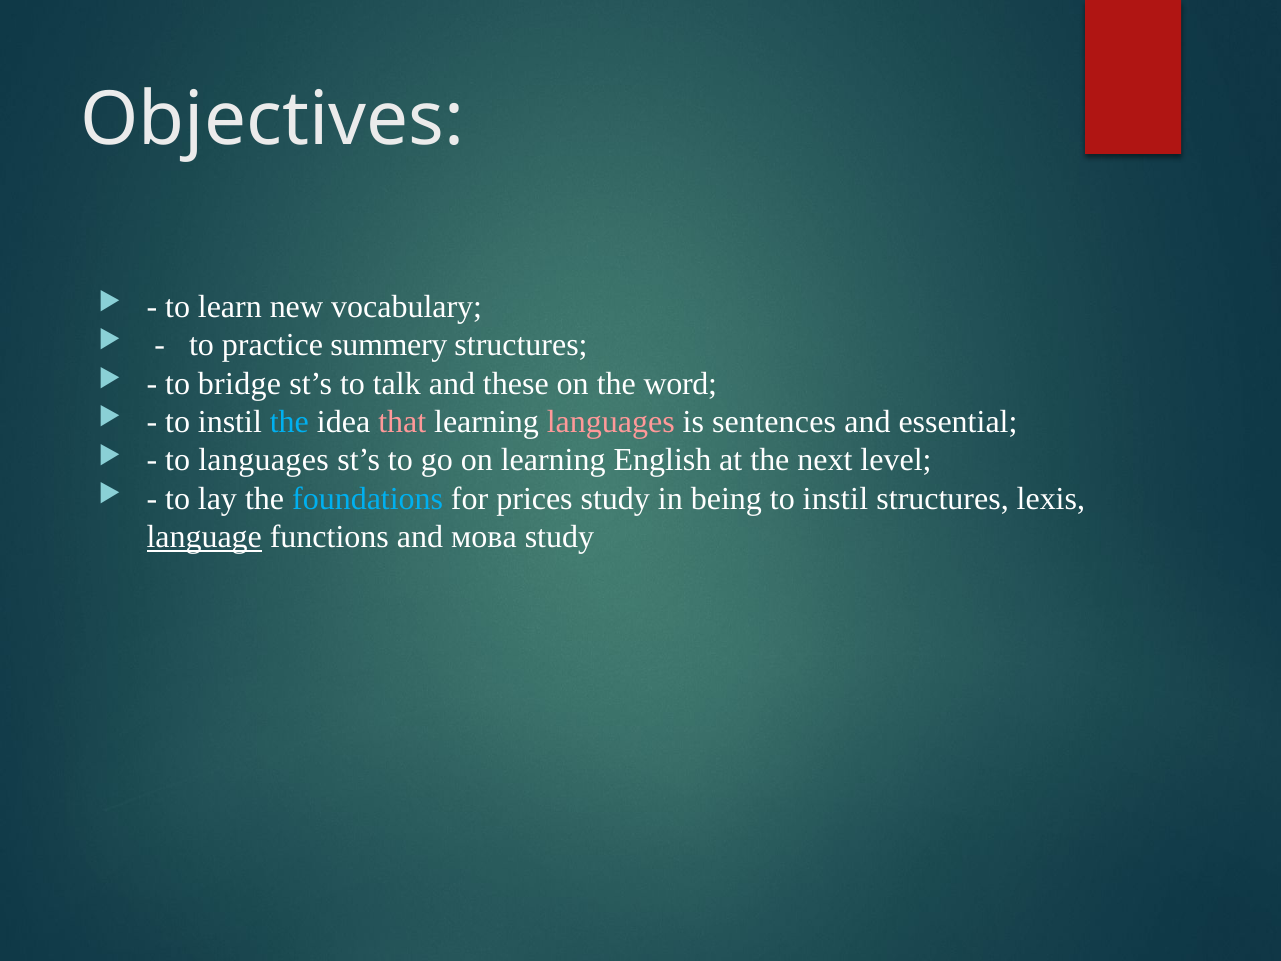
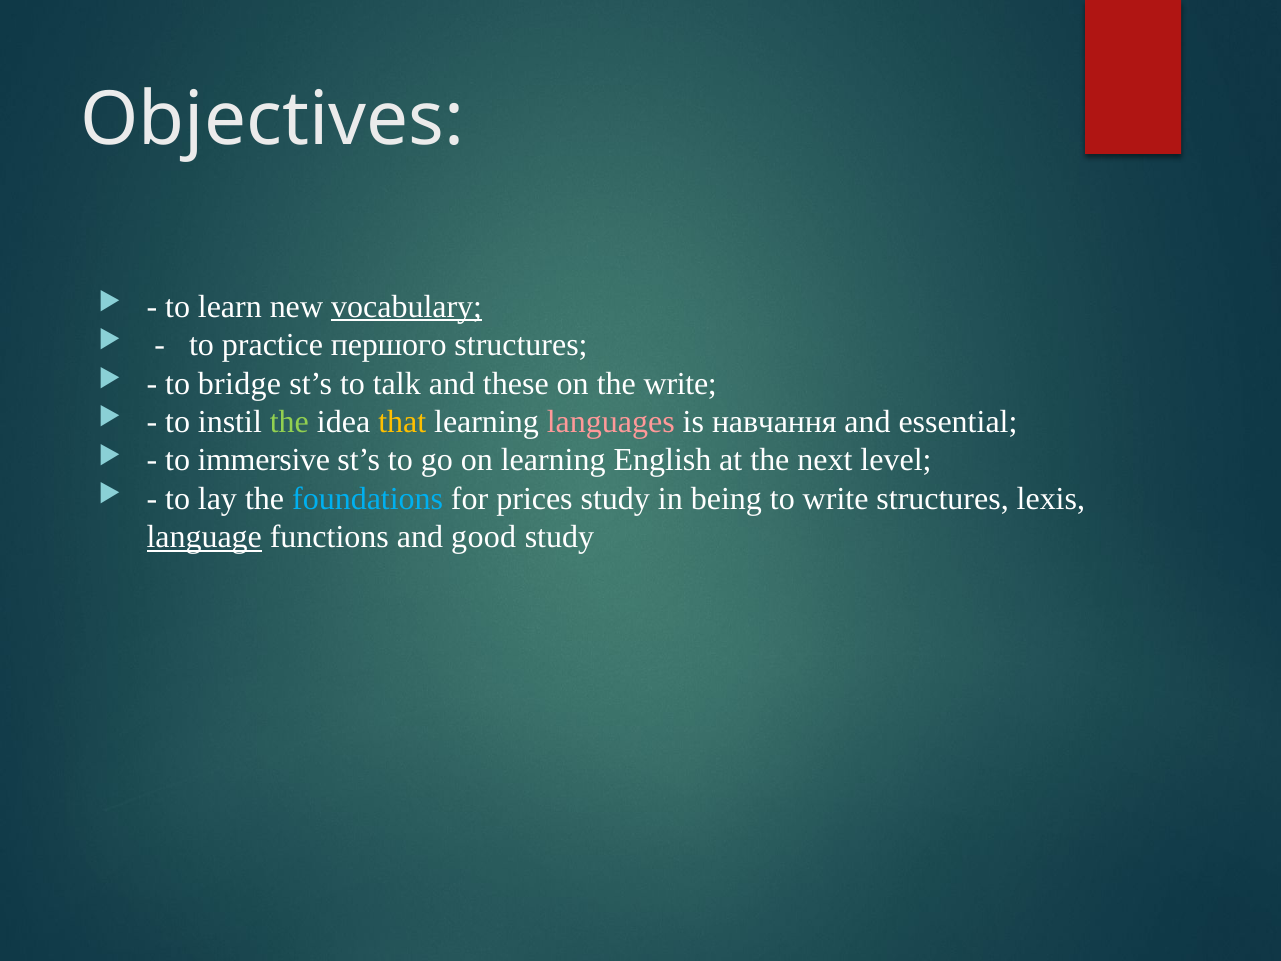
vocabulary underline: none -> present (407, 307)
summery: summery -> першого (389, 345)
the word: word -> write (680, 383)
the colour: light blue -> light green (289, 422)
that colour: pink -> yellow (402, 422)
sentences: sentences -> навчання (774, 422)
to languages: languages -> immersive (264, 460)
instil: instil -> write (836, 499)
мова: мова -> good (484, 537)
